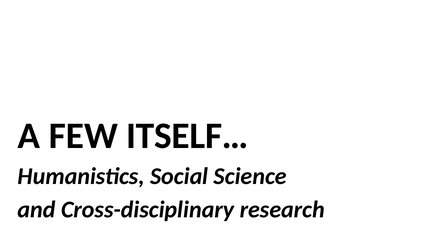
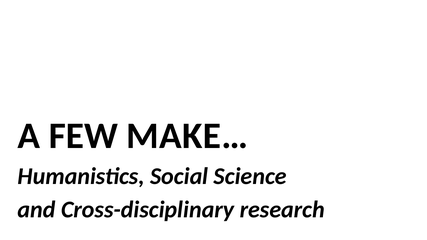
ITSELF…: ITSELF… -> MAKE… (187, 136)
